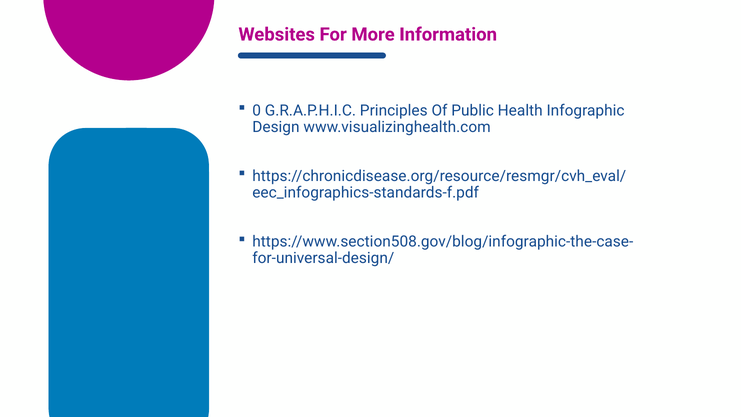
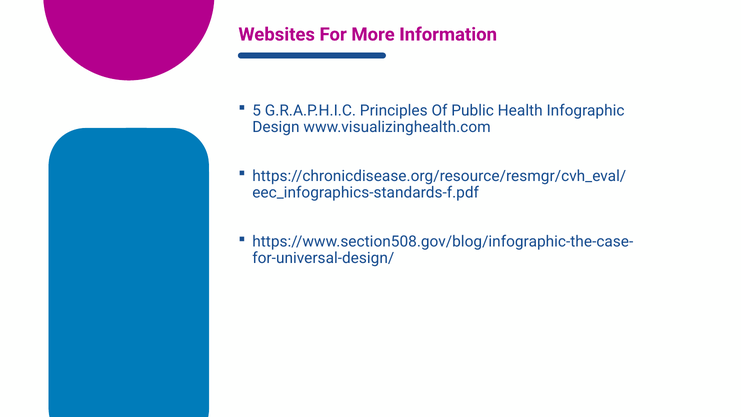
0: 0 -> 5 (257, 111)
